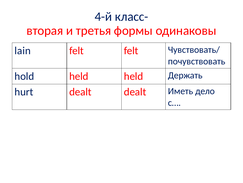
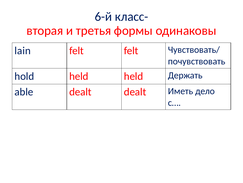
4-й: 4-й -> 6-й (103, 16)
hurt: hurt -> able (24, 92)
